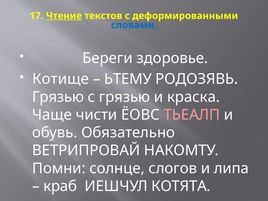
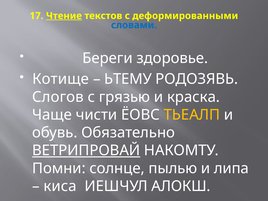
Грязью: Грязью -> Слогов (58, 97)
ТЬЕАЛП colour: pink -> yellow (192, 115)
ВЕТРИПРОВАЙ underline: none -> present (86, 150)
слогов: слогов -> пылью (173, 168)
краб: краб -> киса (60, 186)
КОТЯТА: КОТЯТА -> АЛОКШ (181, 186)
